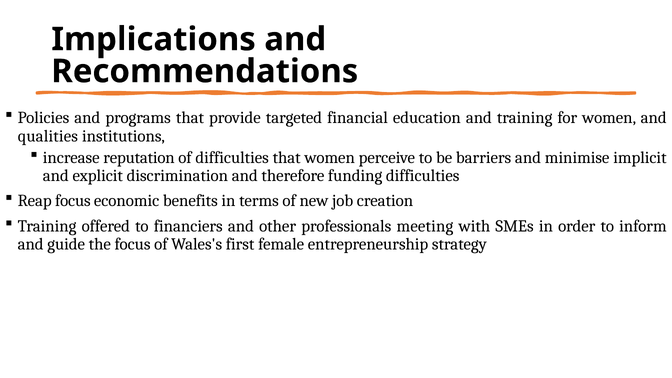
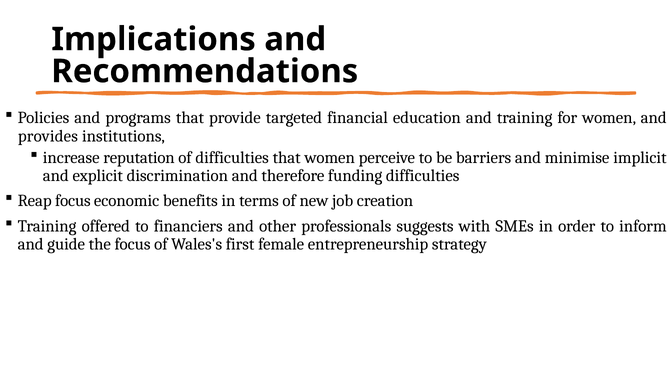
qualities: qualities -> provides (48, 136)
meeting: meeting -> suggests (425, 226)
